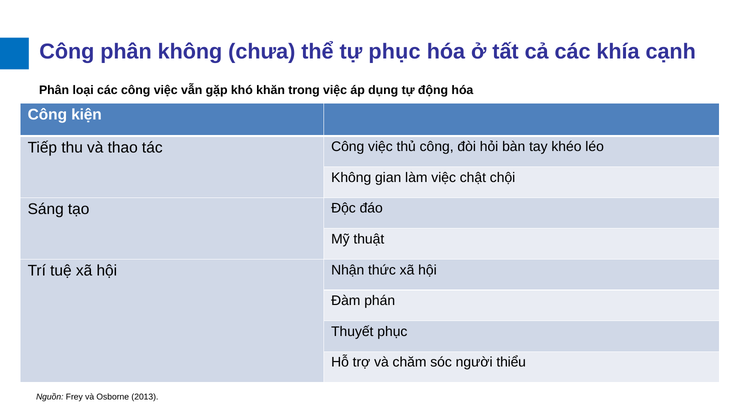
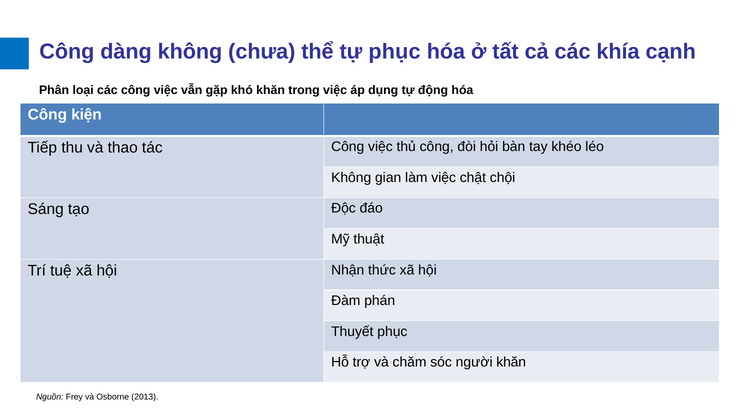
Công phân: phân -> dàng (126, 51)
người thiểu: thiểu -> khăn (511, 363)
